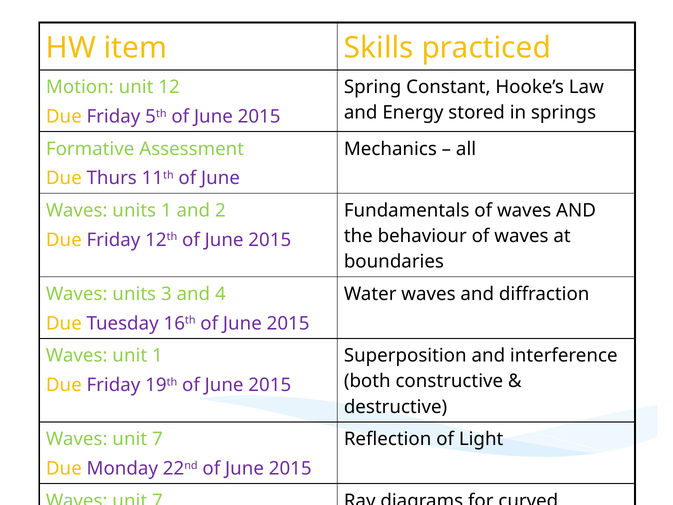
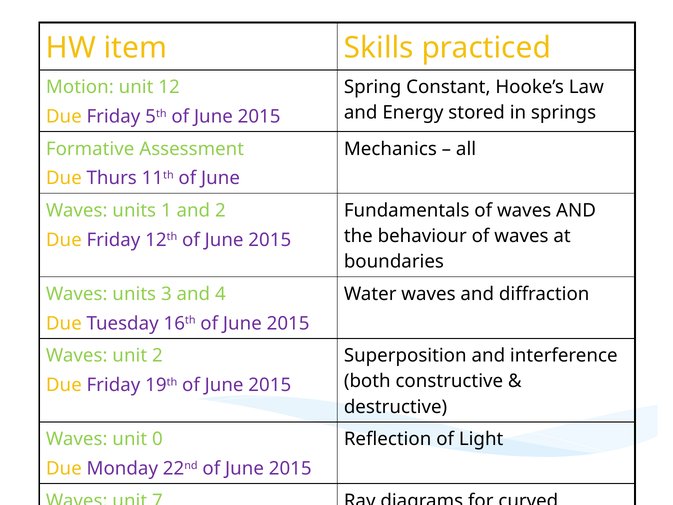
unit 1: 1 -> 2 (157, 356)
7: 7 -> 0 (157, 439)
